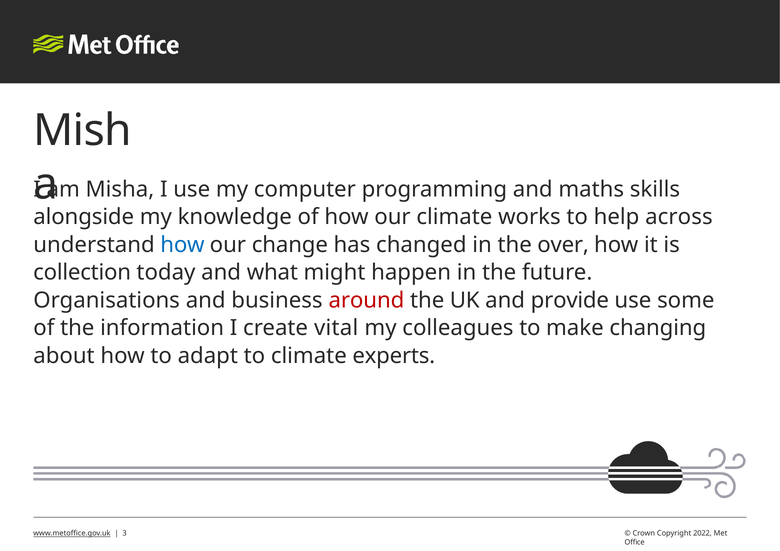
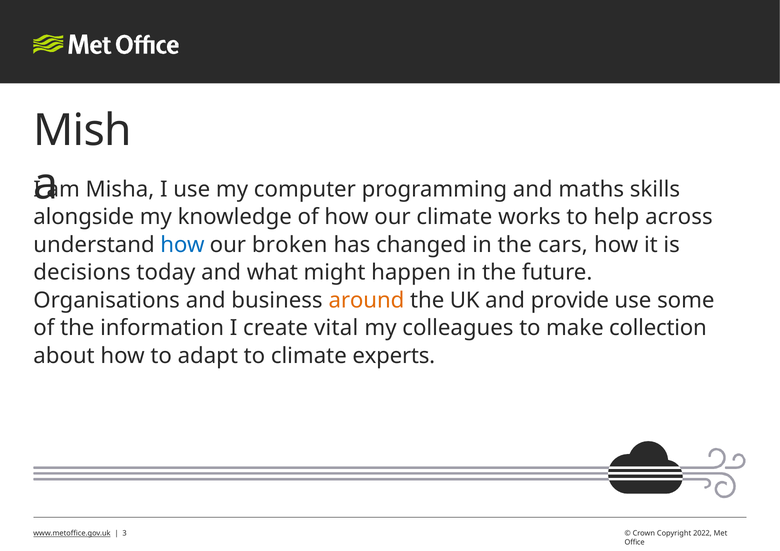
change: change -> broken (290, 245)
over: over -> cars (563, 245)
collection: collection -> decisions (82, 273)
around colour: red -> orange (366, 301)
changing: changing -> collection (658, 329)
